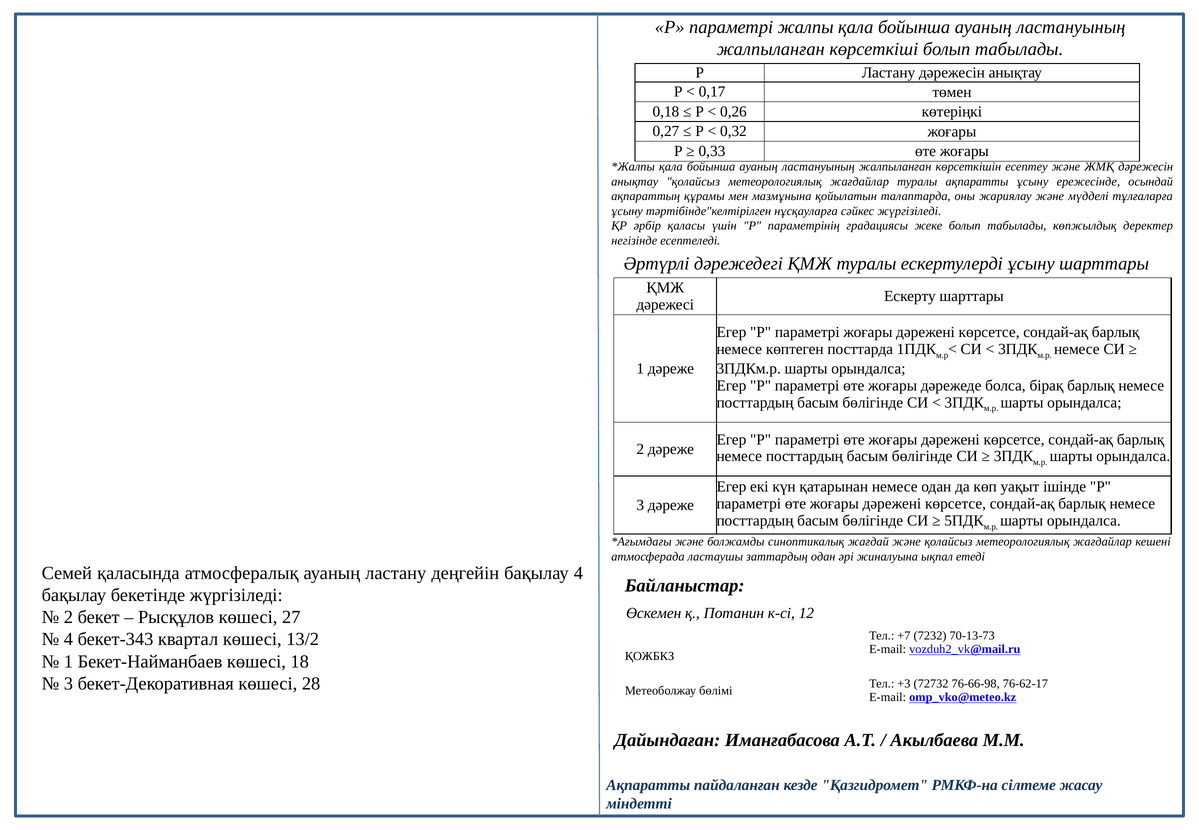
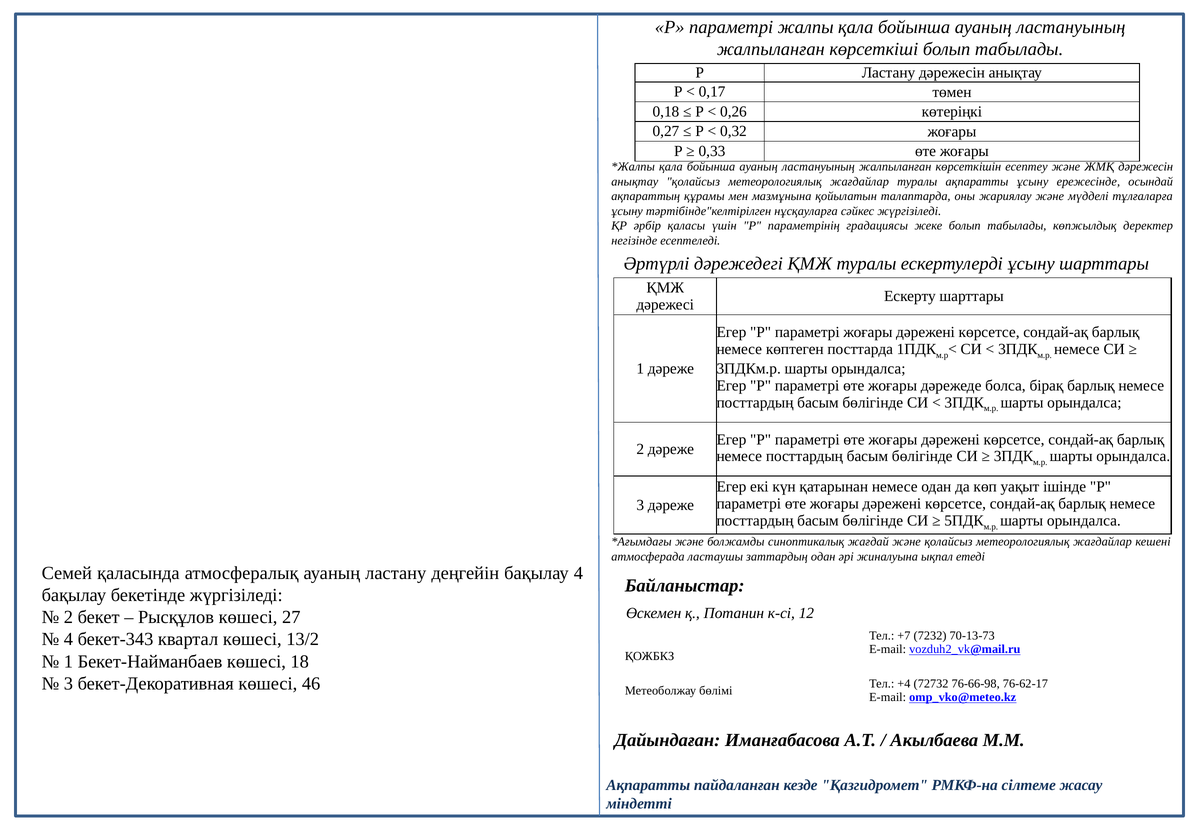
28: 28 -> 46 (311, 684)
+3: +3 -> +4 (904, 684)
